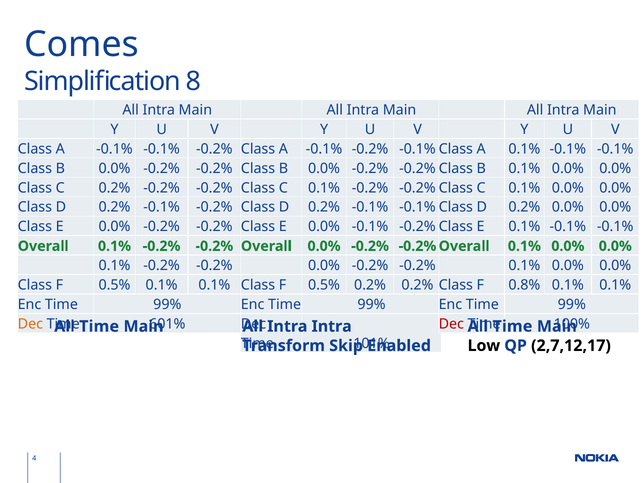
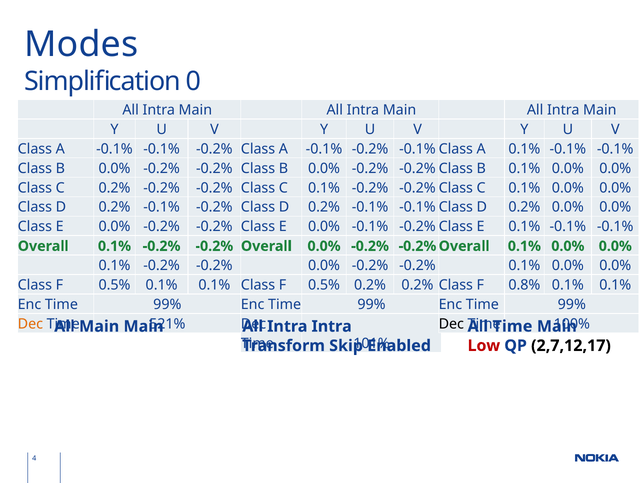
Comes: Comes -> Modes (81, 44)
8: 8 -> 0 (193, 81)
601%: 601% -> 521% (167, 324)
Dec colour: red -> black (451, 324)
Time: Time -> Main (99, 326)
Low colour: black -> red (484, 346)
